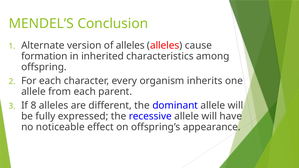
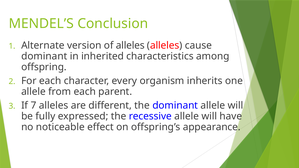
formation: formation -> dominant (44, 56)
8: 8 -> 7 (33, 106)
